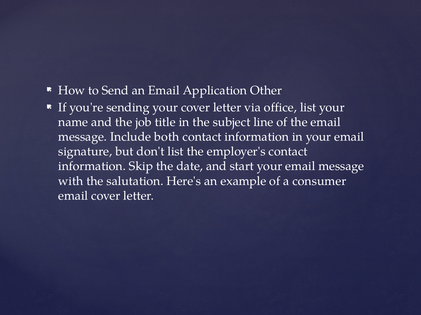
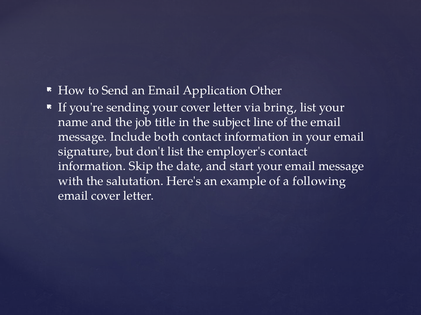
office: office -> bring (280, 108)
consumer: consumer -> following (319, 181)
